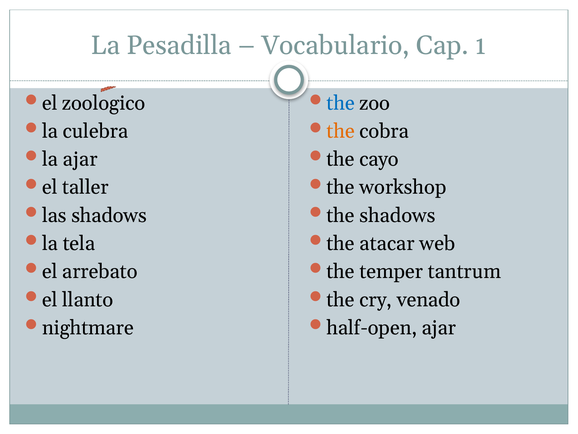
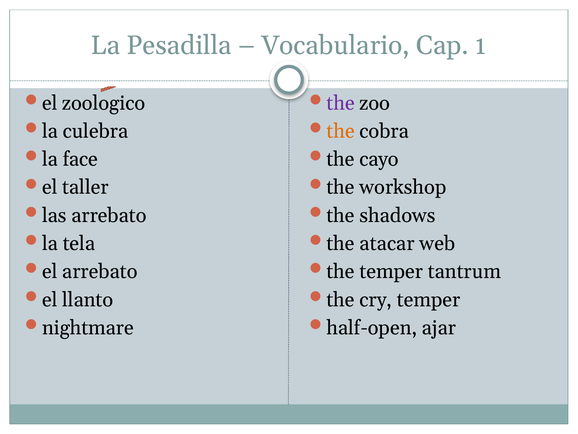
the colour: blue -> purple (341, 103)
la ajar: ajar -> face (80, 159)
las shadows: shadows -> arrebato (109, 215)
cry venado: venado -> temper (429, 299)
